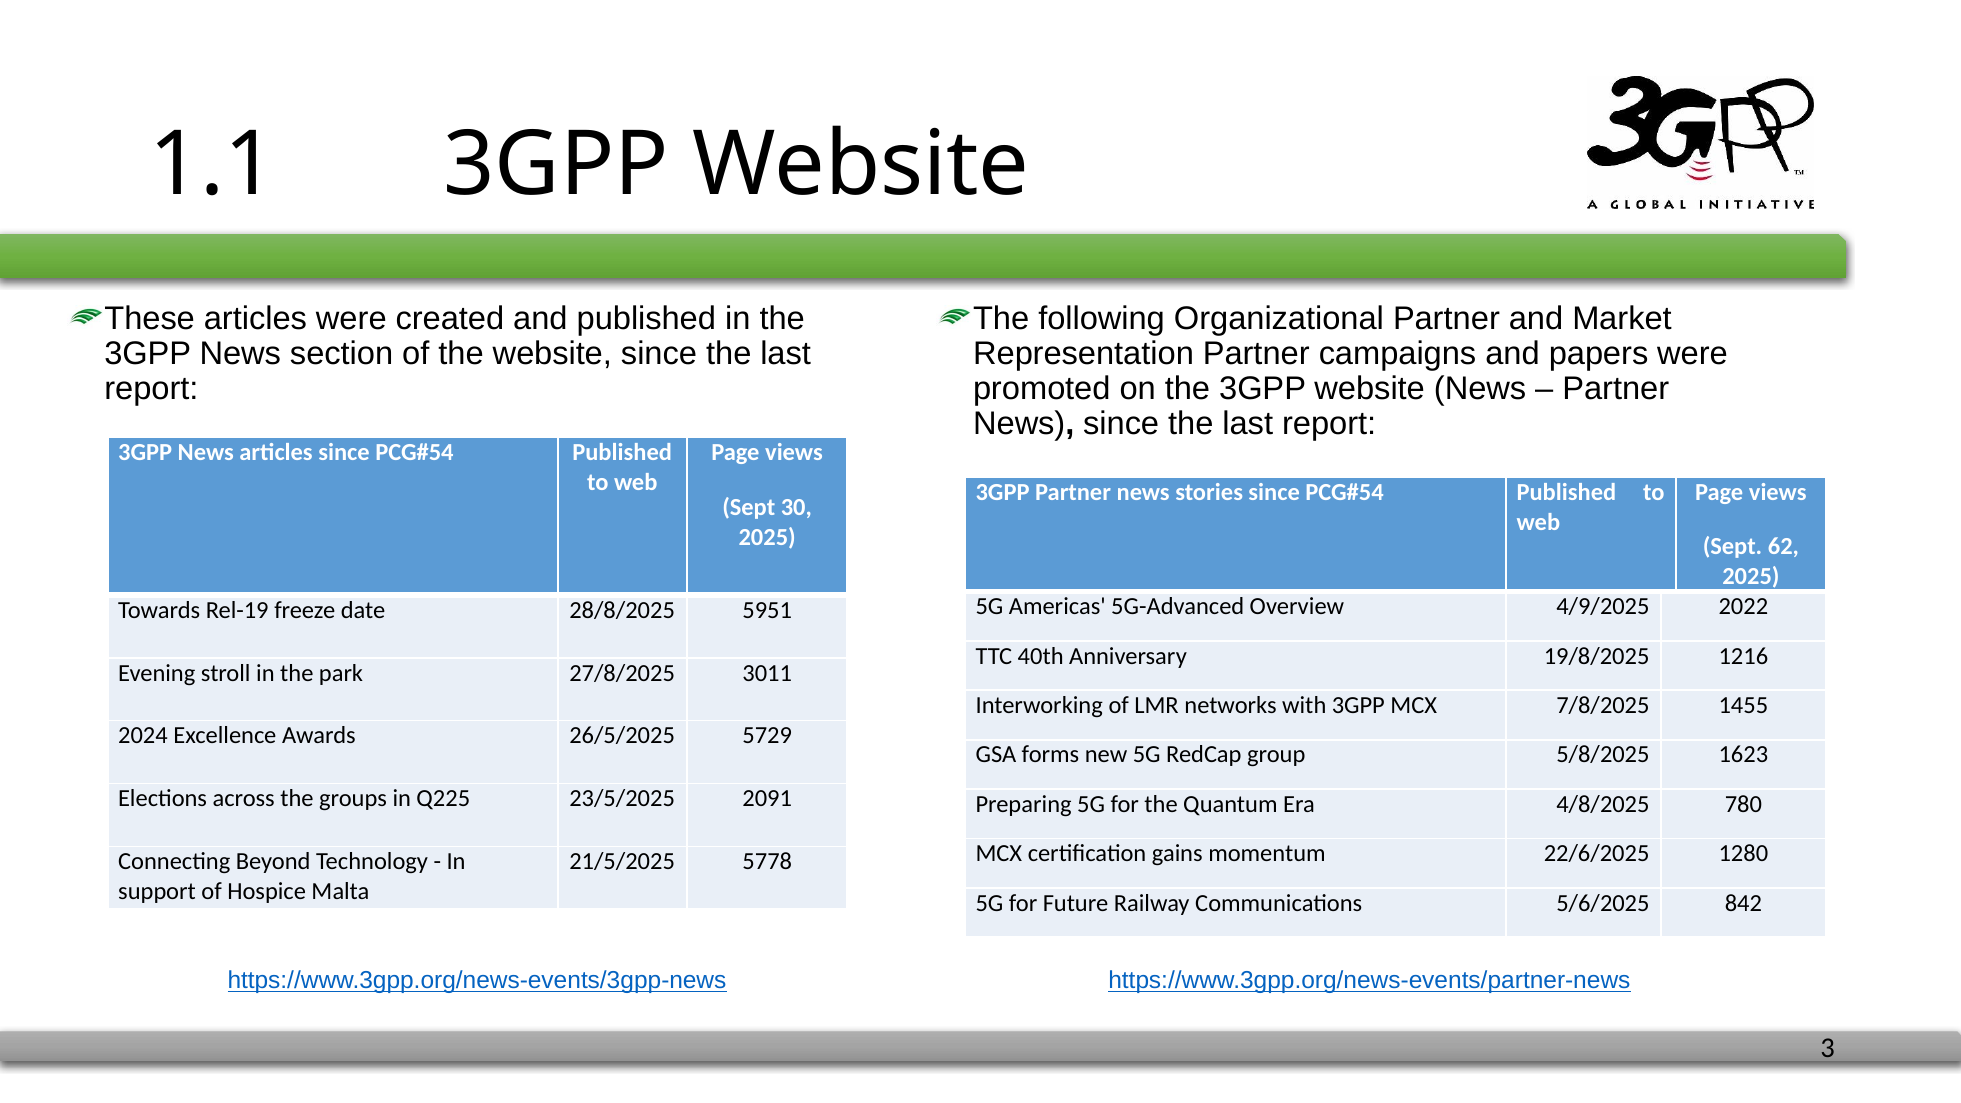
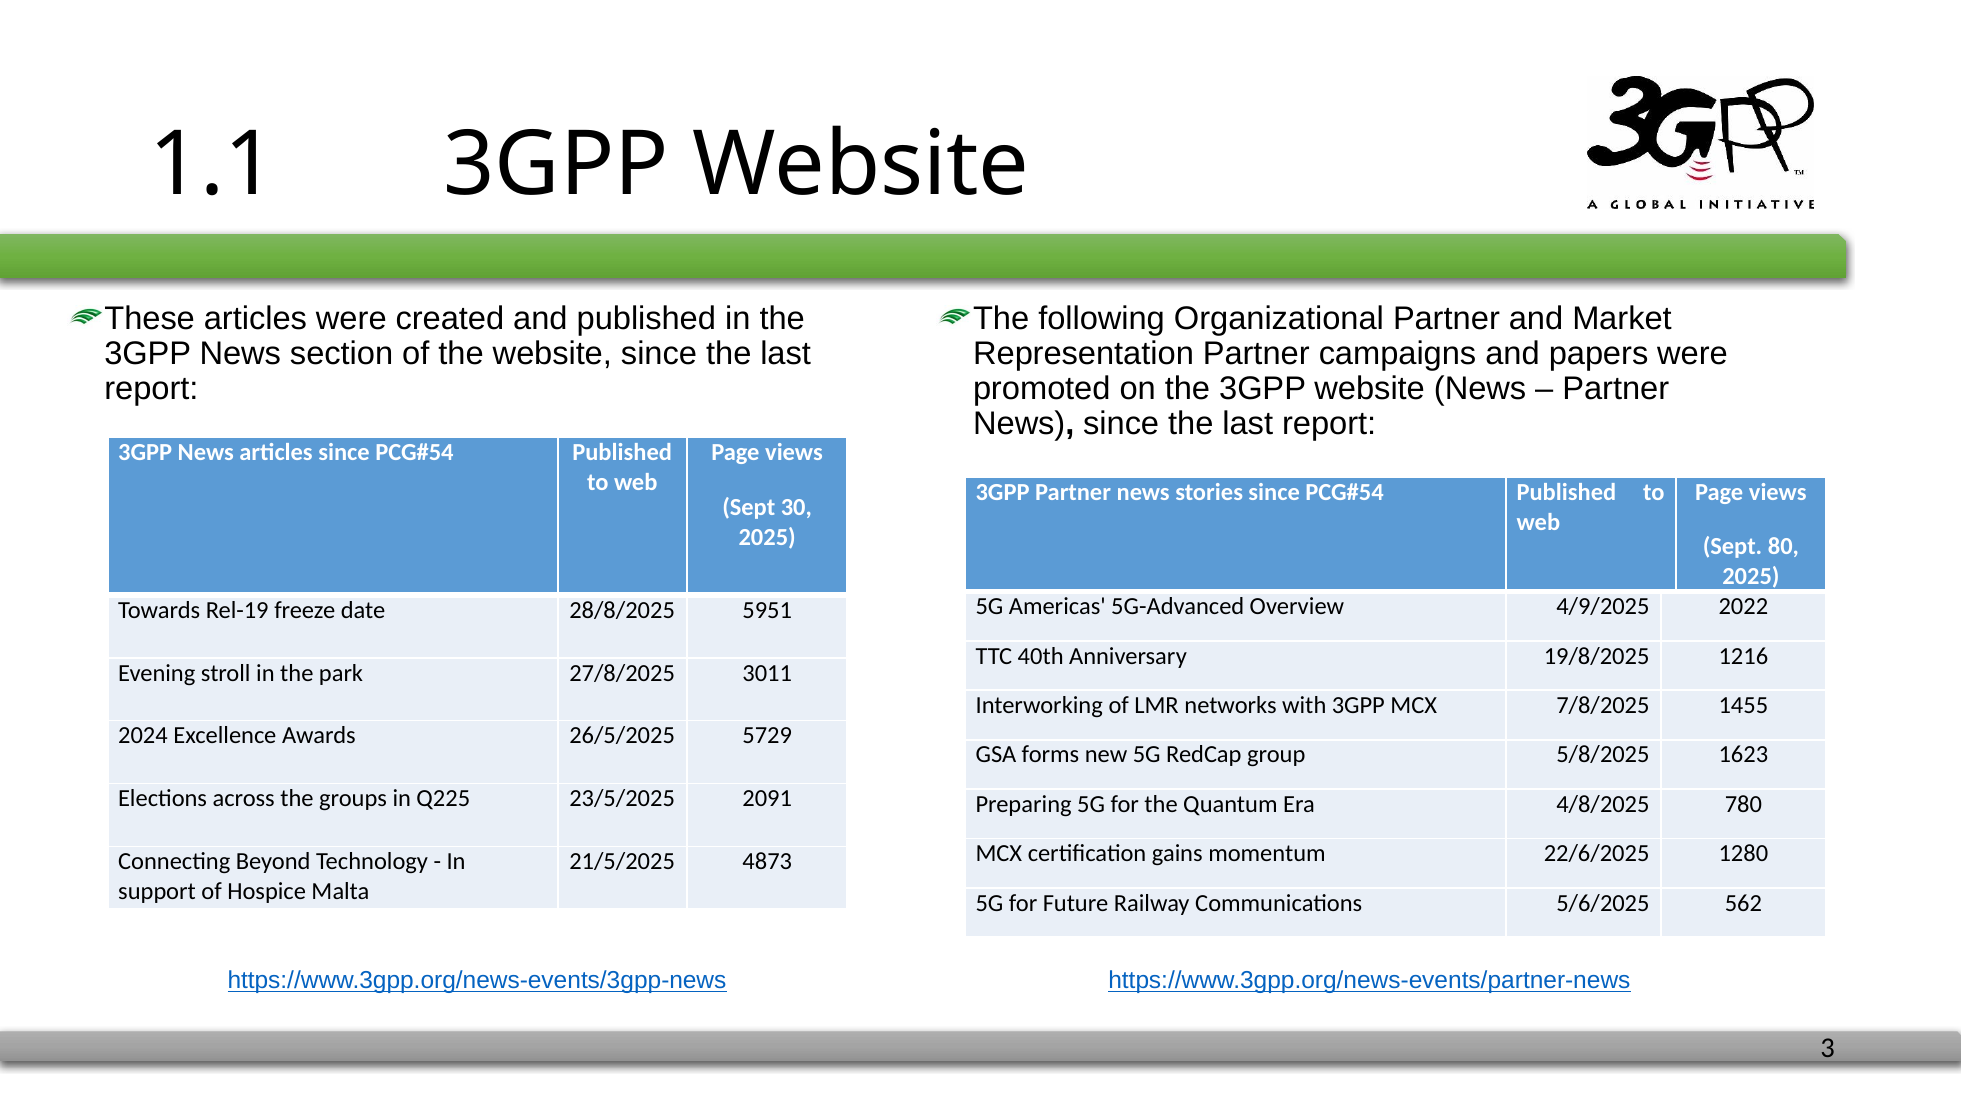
62: 62 -> 80 (1783, 547)
5778: 5778 -> 4873 (767, 862)
842: 842 -> 562 (1743, 903)
